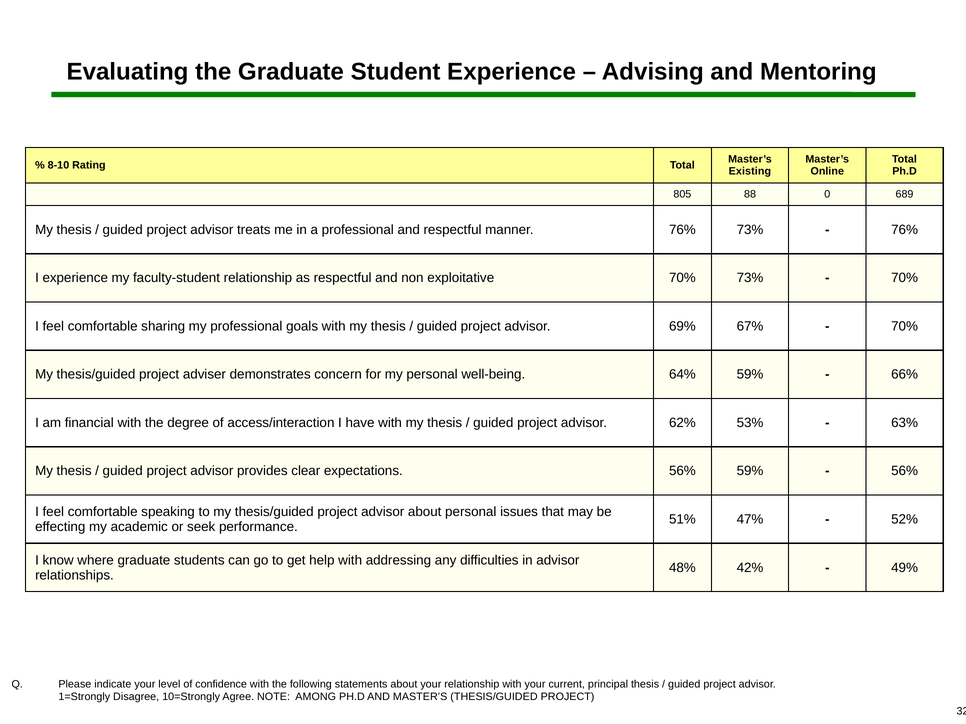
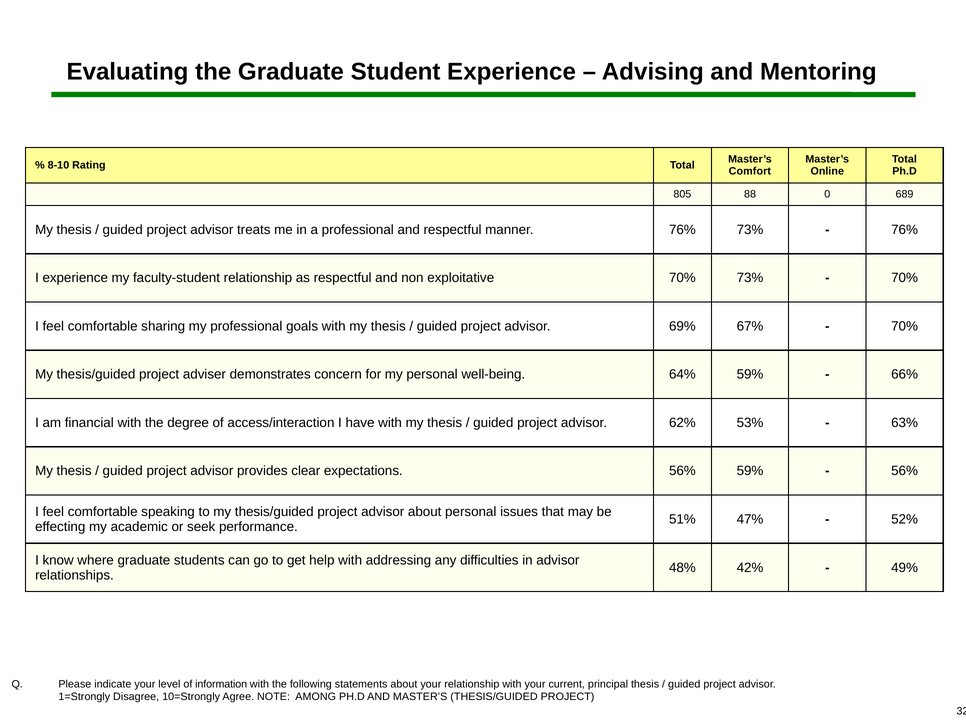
Existing: Existing -> Comfort (750, 172)
confidence: confidence -> information (221, 685)
